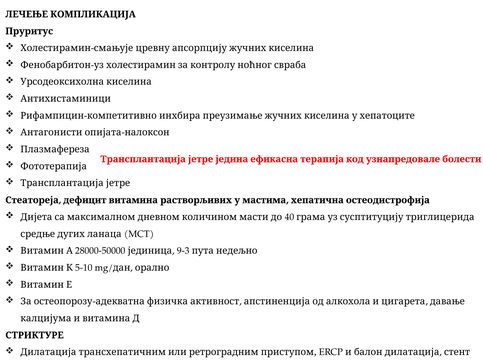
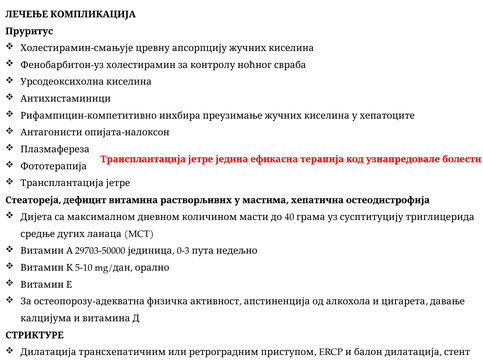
28000-50000: 28000-50000 -> 29703-50000 (100, 251)
9-3: 9-3 -> 0-3 (183, 251)
